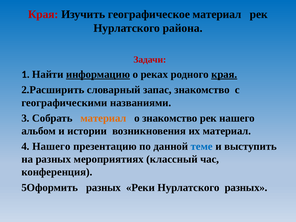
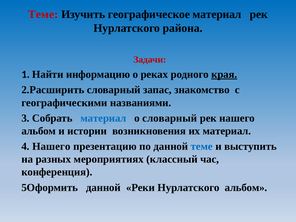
Края: Края -> Теме (43, 14)
информацию underline: present -> none (98, 74)
материал colour: orange -> blue (103, 118)
о знакомство: знакомство -> словарный (170, 118)
5Оформить разных: разных -> данной (103, 187)
Нурлатского разных: разных -> альбом (246, 187)
